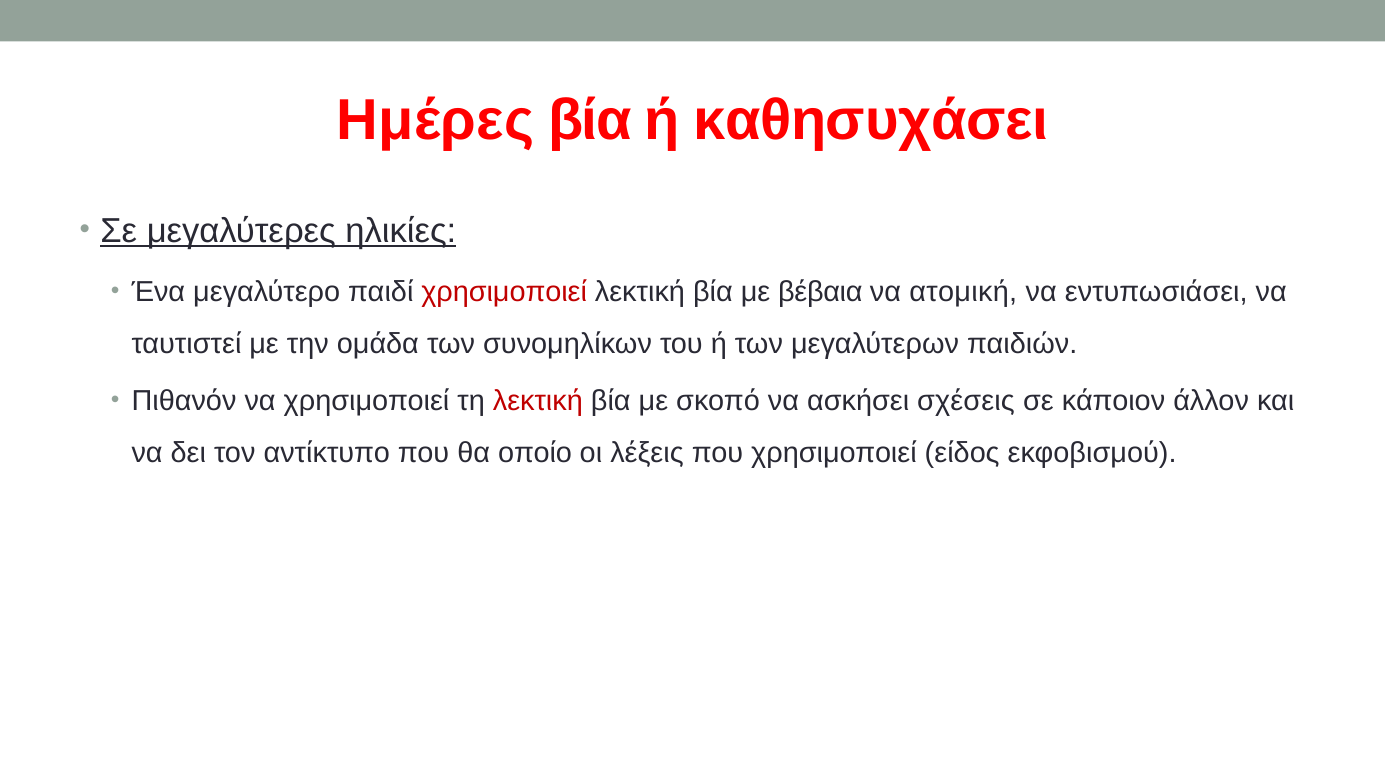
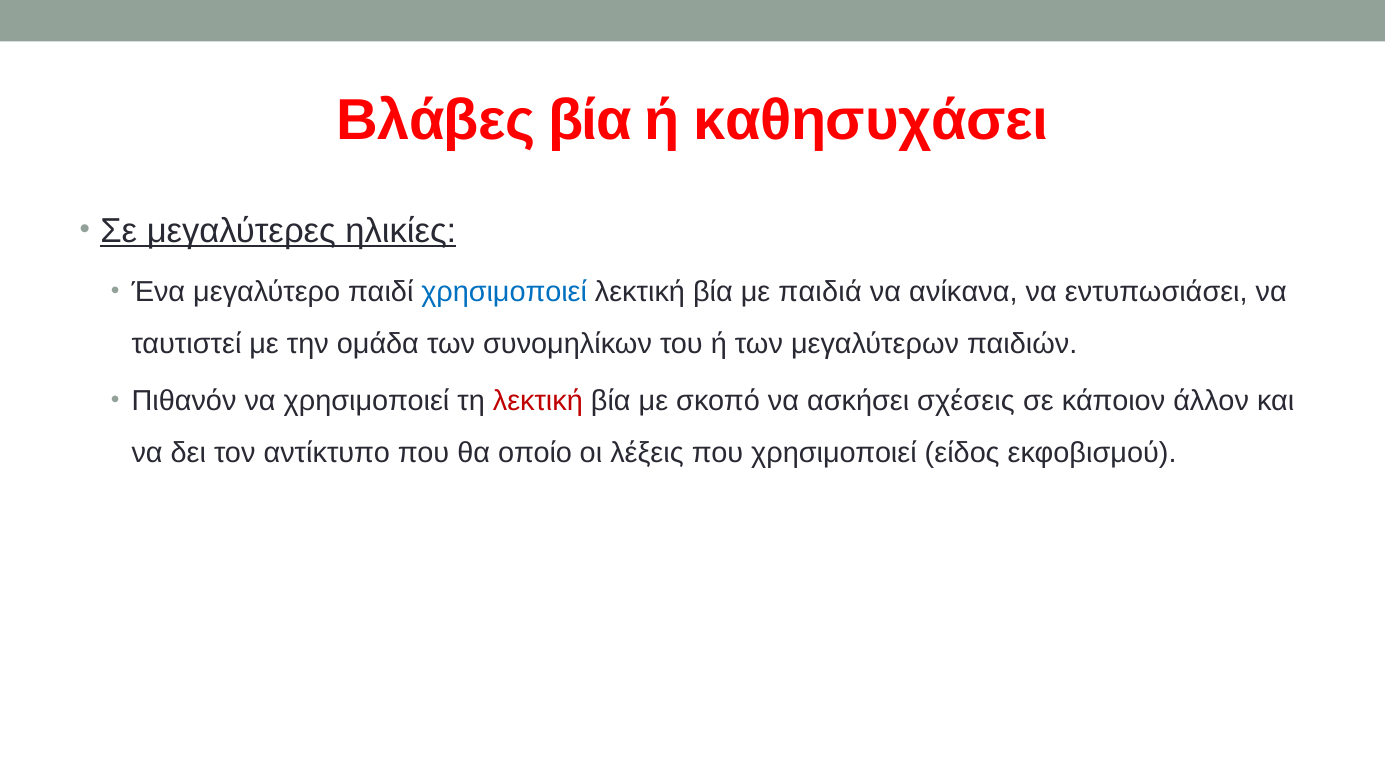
Ημέρες: Ημέρες -> Βλάβες (436, 121)
χρησιμοποιεί colour: red -> blue (504, 292)
βέβαια: βέβαια -> παιδιά (820, 292)
ατομική: ατομική -> ανίκανα (963, 292)
